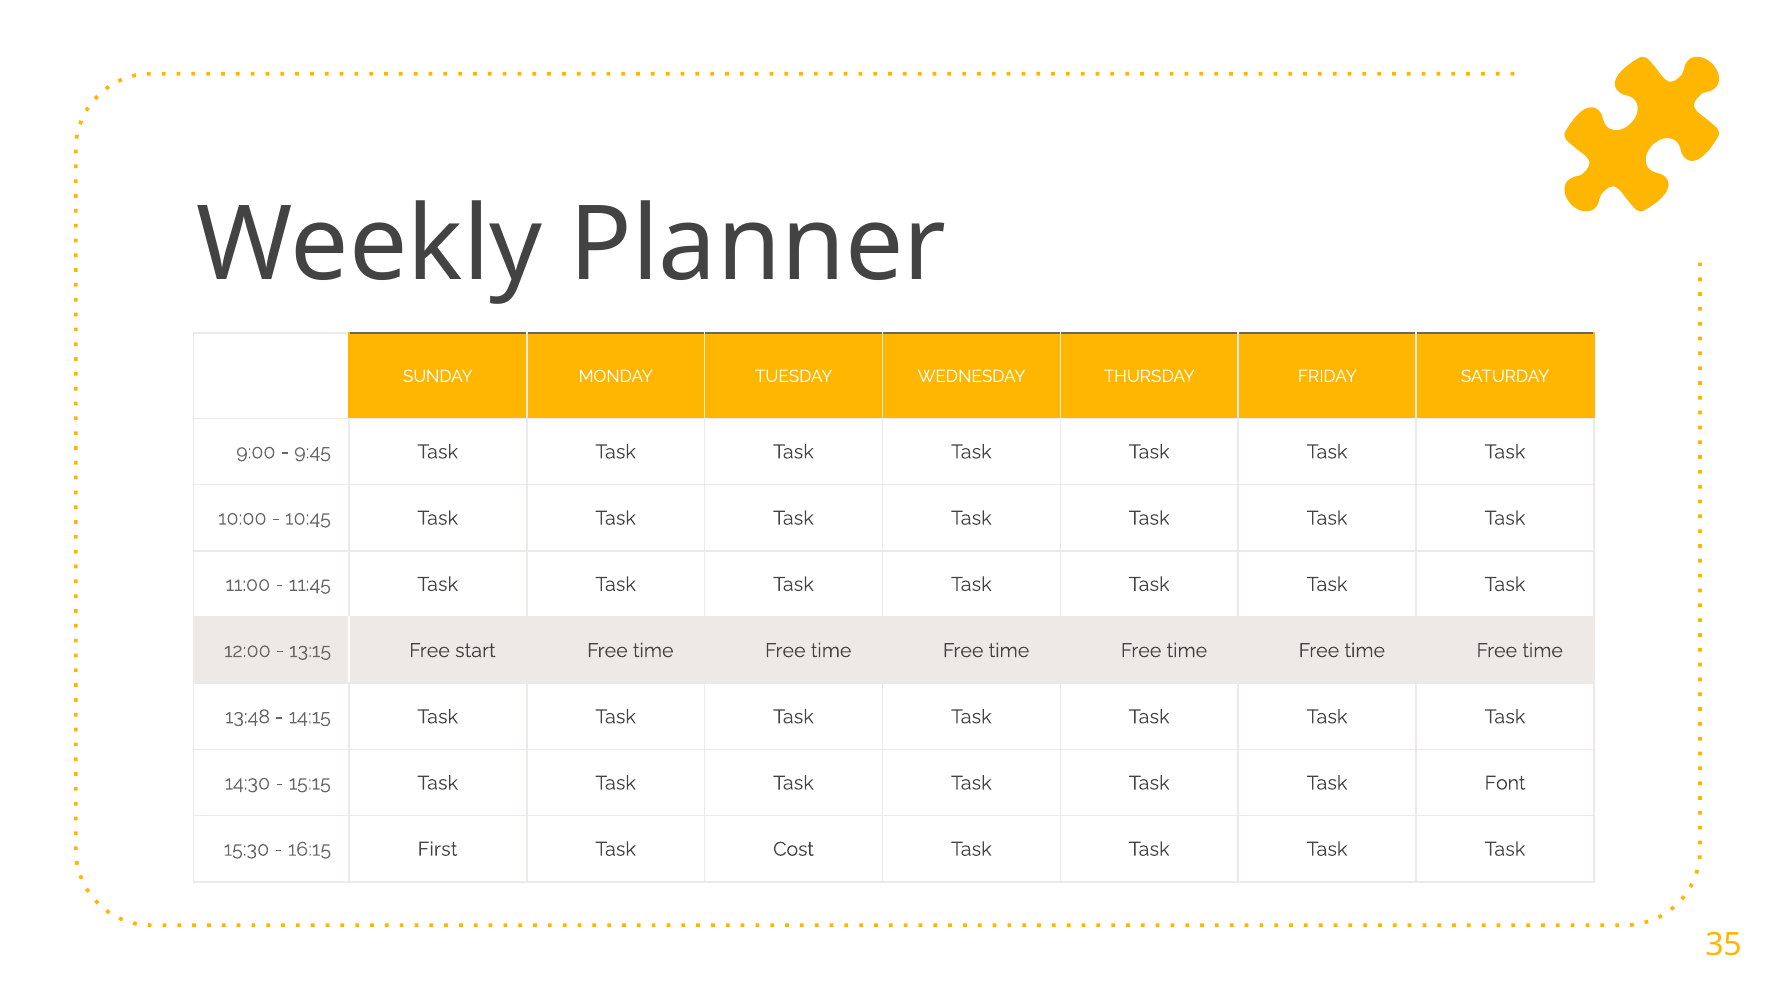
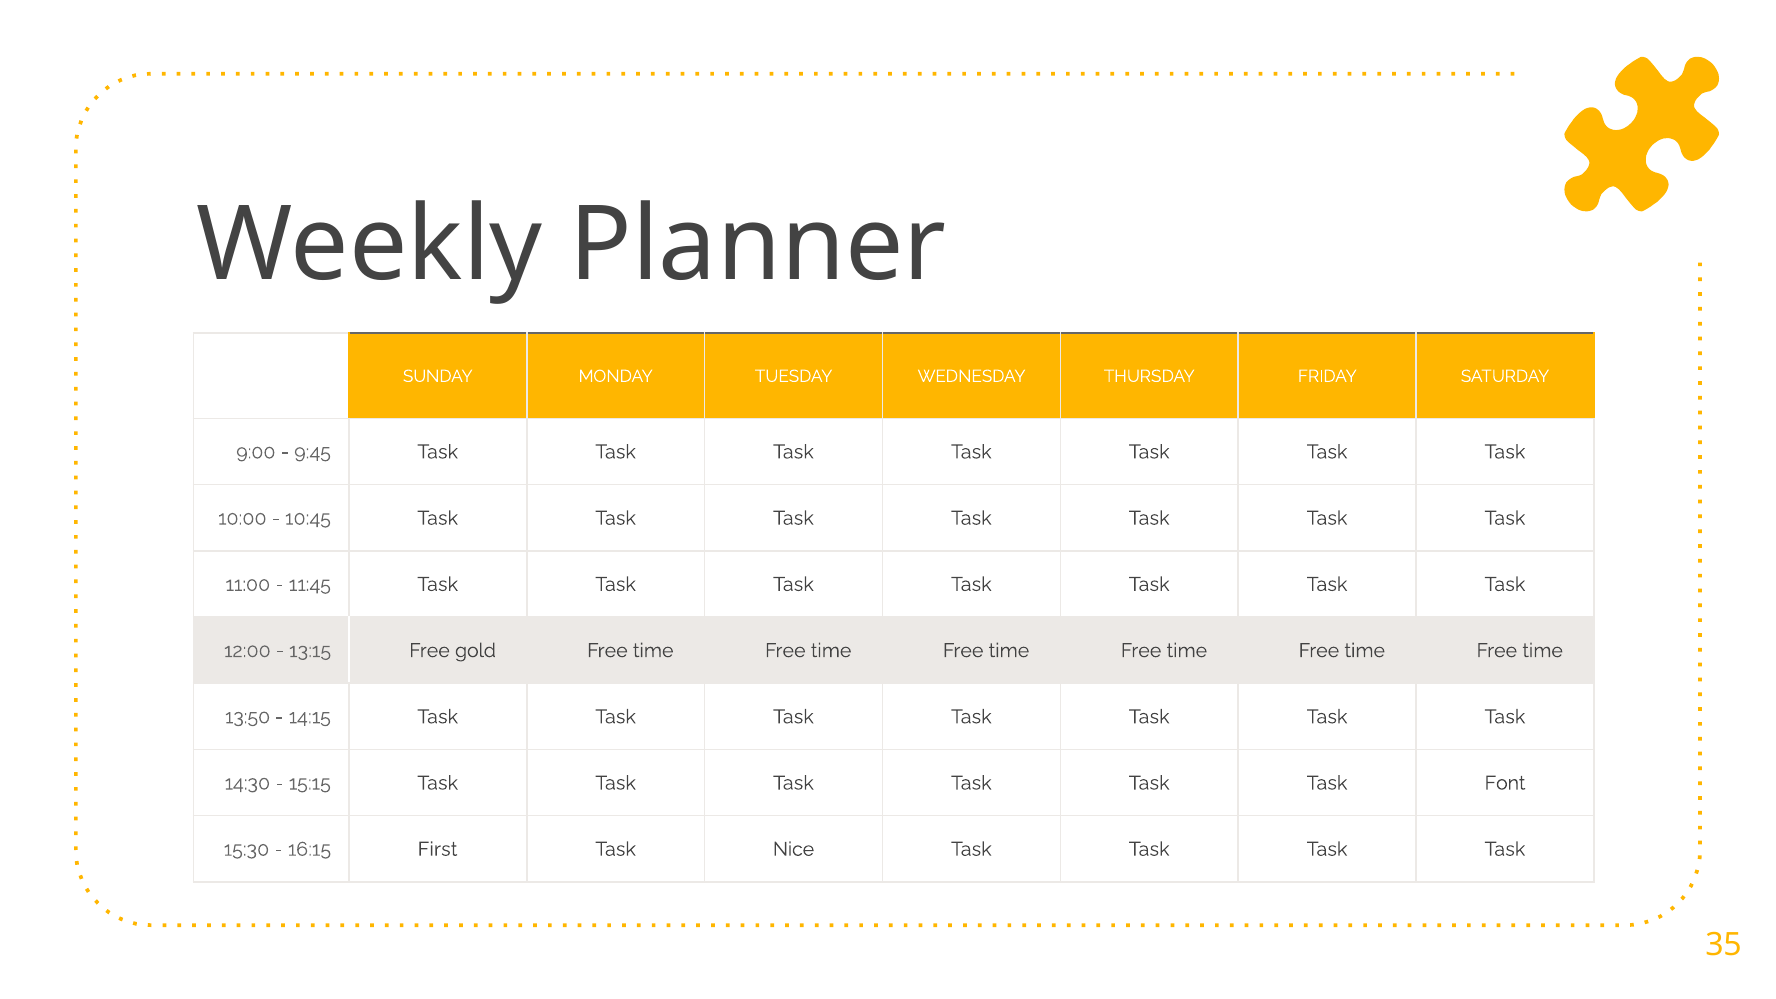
start: start -> gold (475, 651)
13:48: 13:48 -> 13:50 (248, 717)
Cost: Cost -> Nice (794, 849)
